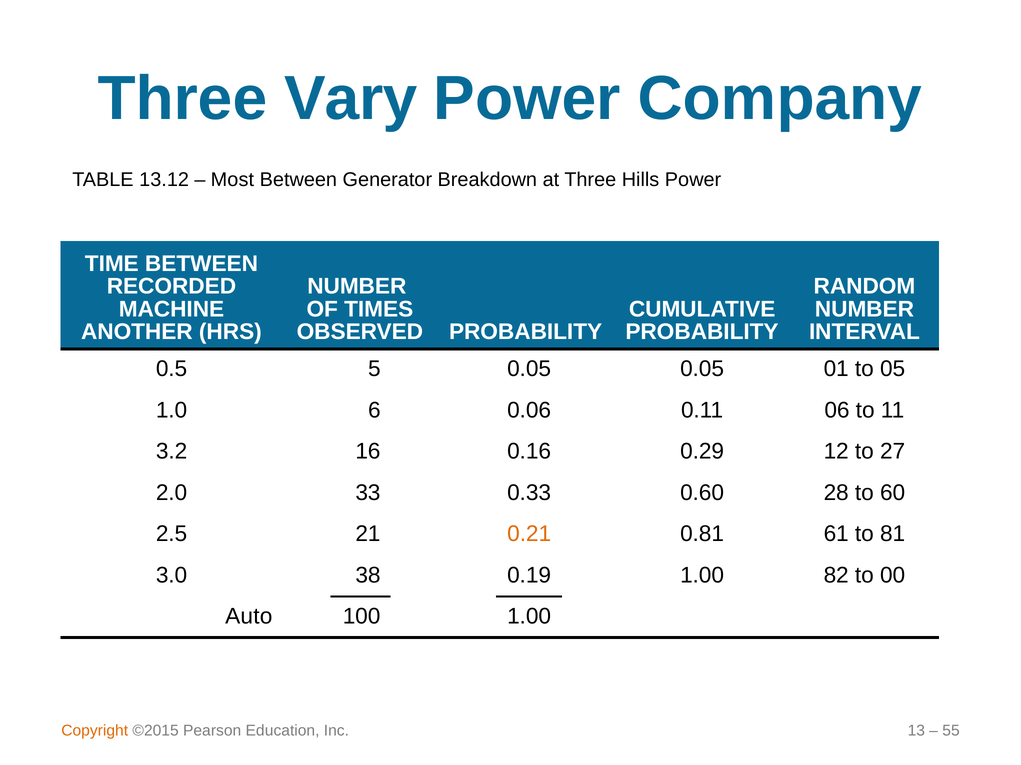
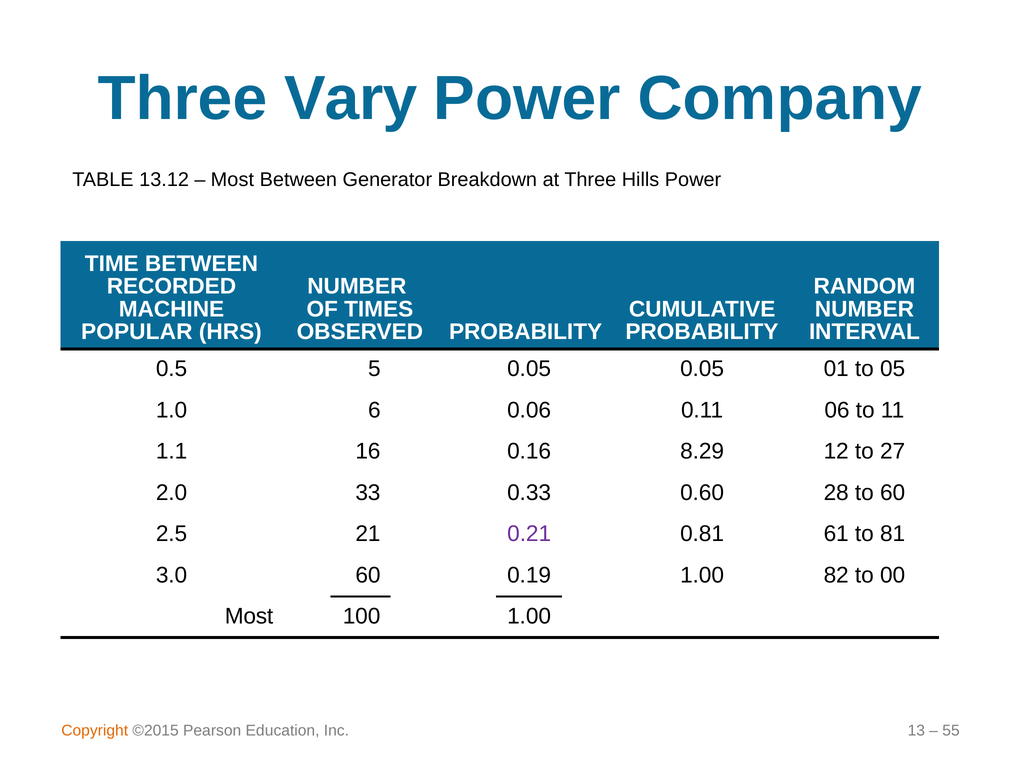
ANOTHER: ANOTHER -> POPULAR (137, 332)
3.2: 3.2 -> 1.1 (172, 452)
0.29: 0.29 -> 8.29 (702, 452)
0.21 colour: orange -> purple (529, 534)
3.0 38: 38 -> 60 (368, 576)
Auto: Auto -> Most (249, 617)
